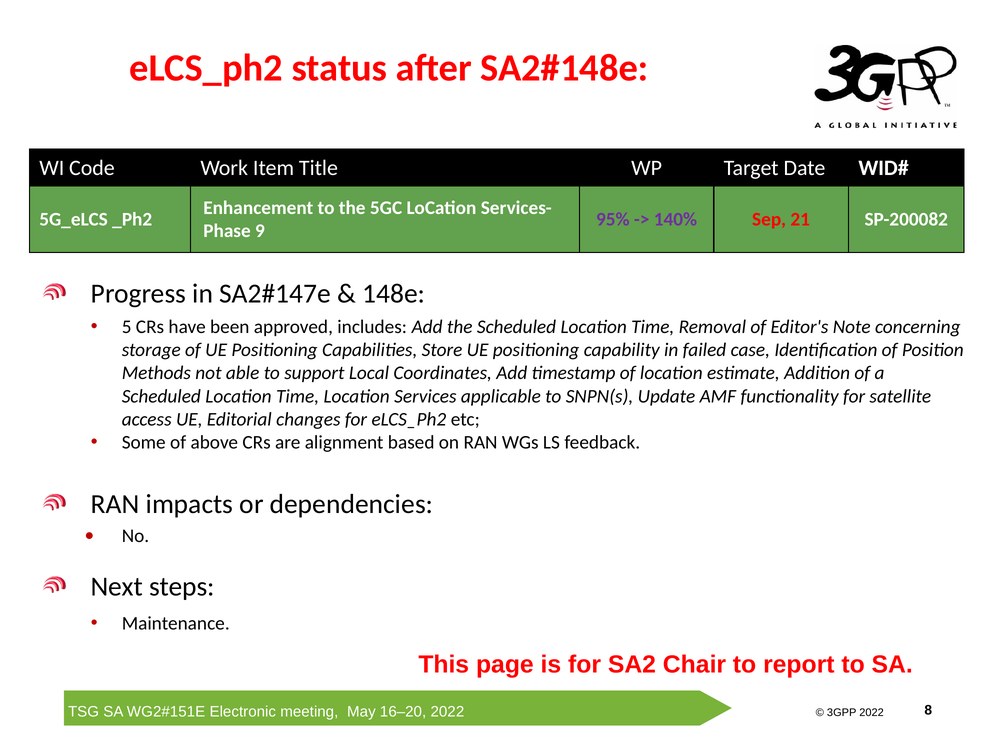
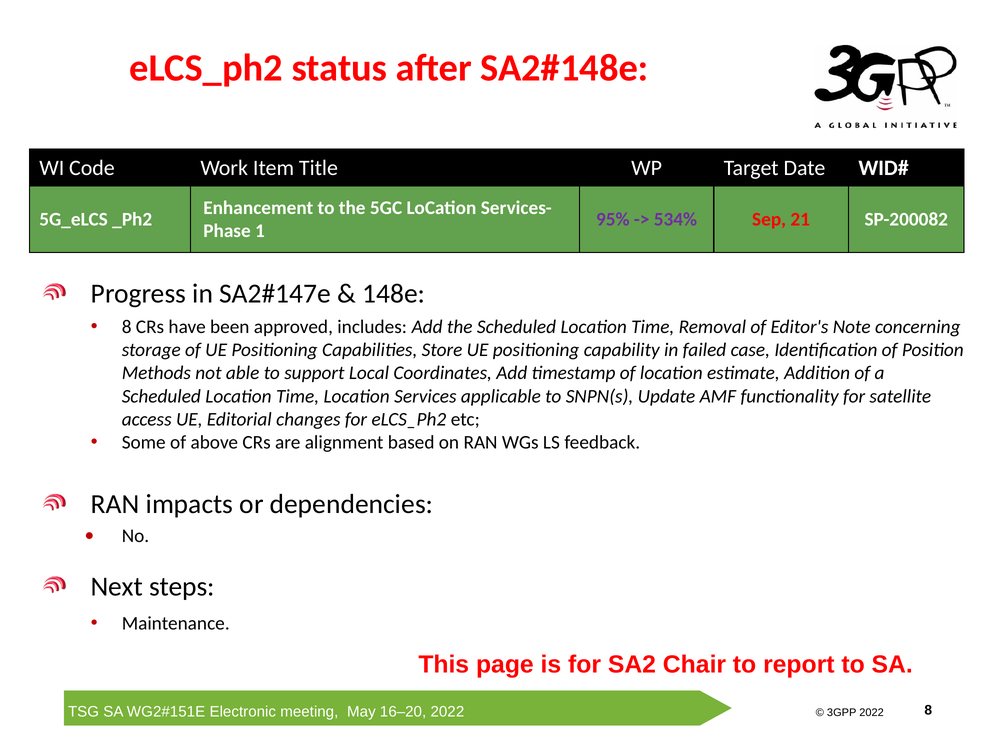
140%: 140% -> 534% (675, 219)
9: 9 -> 1 (260, 231)
5: 5 -> 8 (127, 327)
